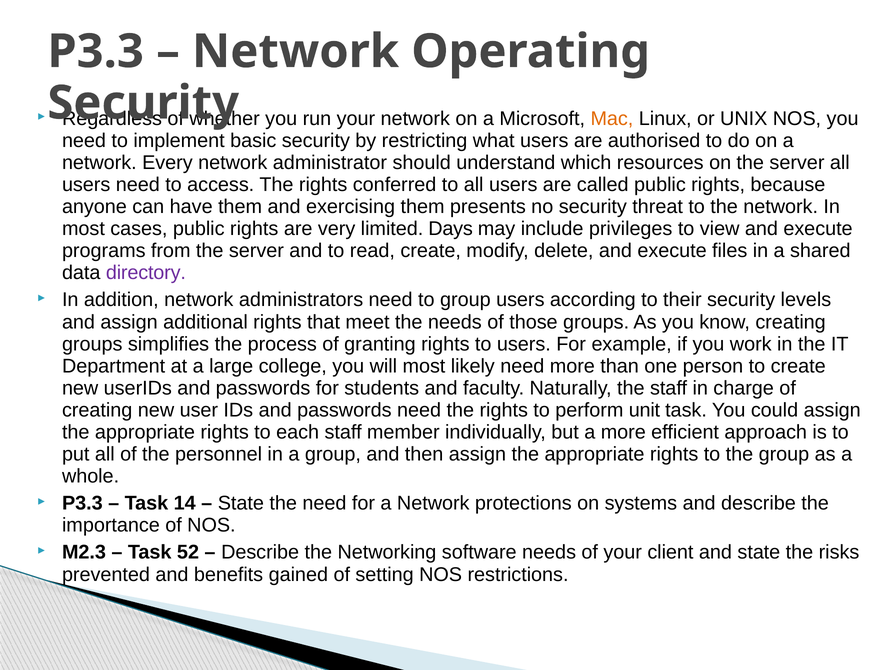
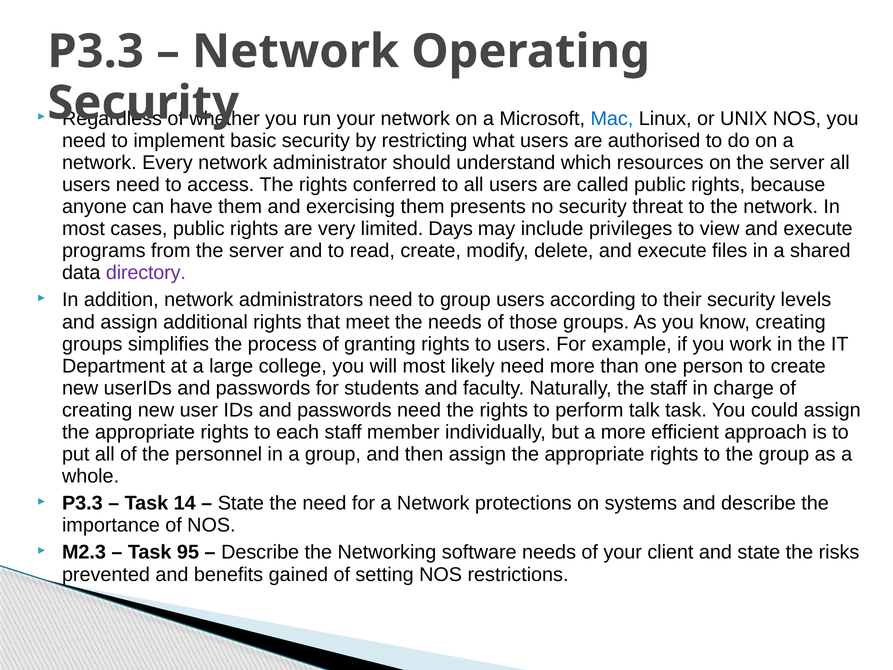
Mac colour: orange -> blue (612, 119)
unit: unit -> talk (644, 410)
52: 52 -> 95 (188, 552)
